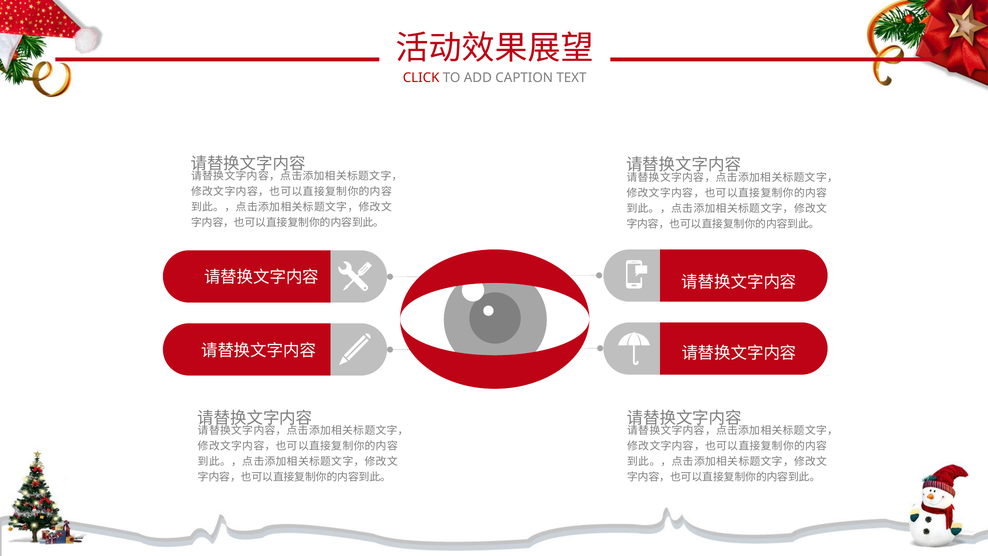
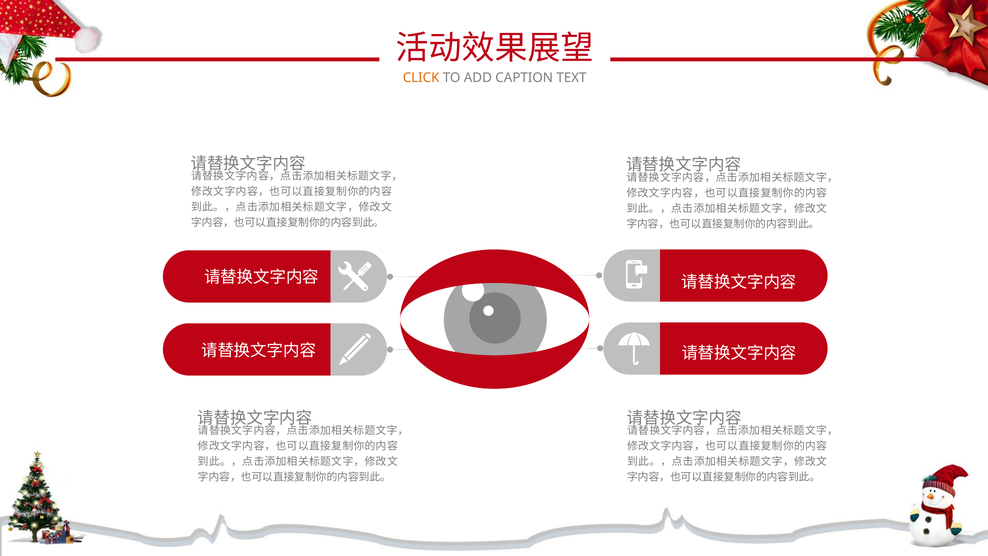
CLICK colour: red -> orange (421, 78)
